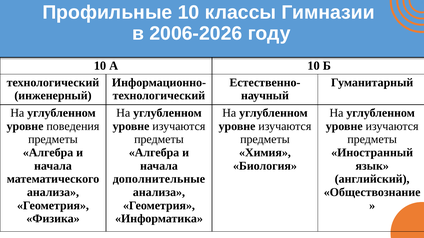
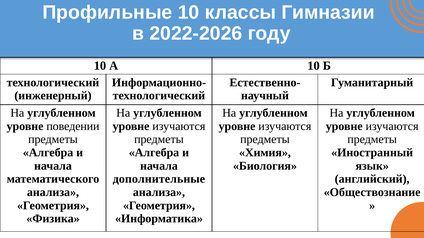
2006-2026: 2006-2026 -> 2022-2026 (196, 33)
поведения: поведения -> поведении (73, 126)
